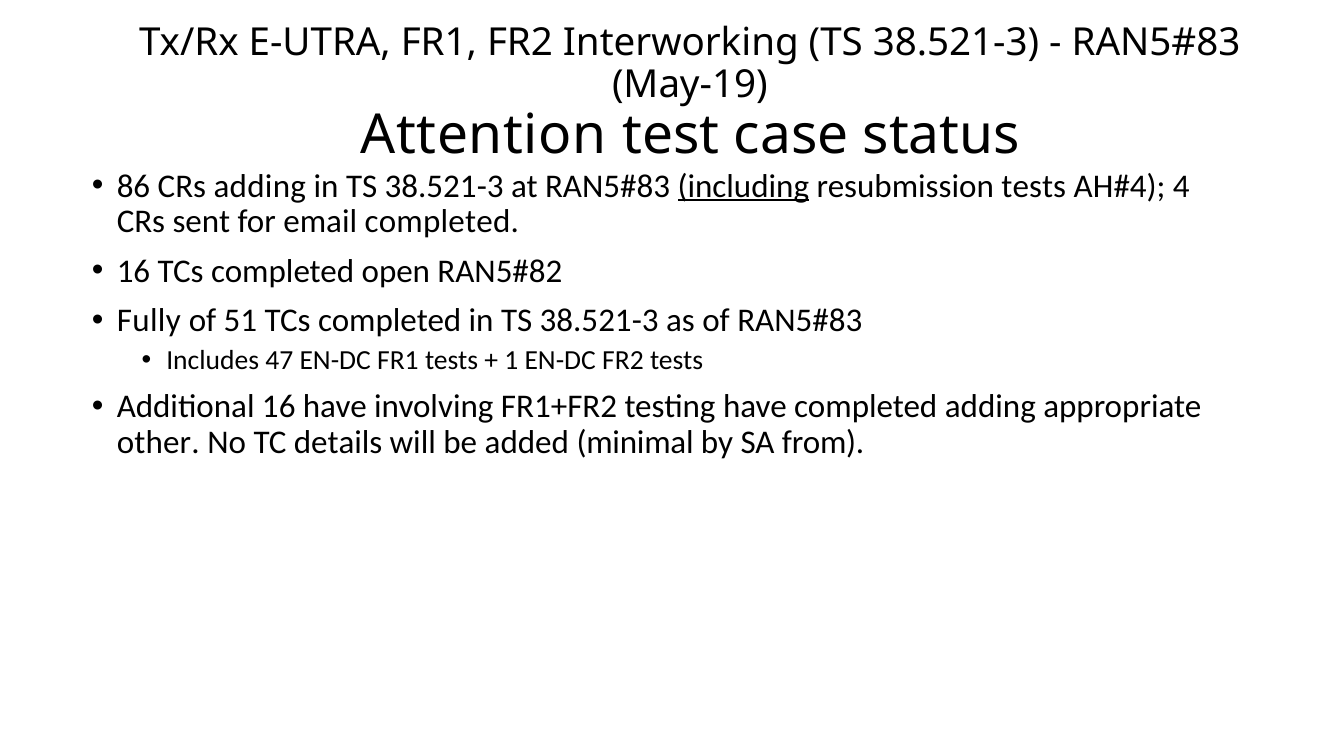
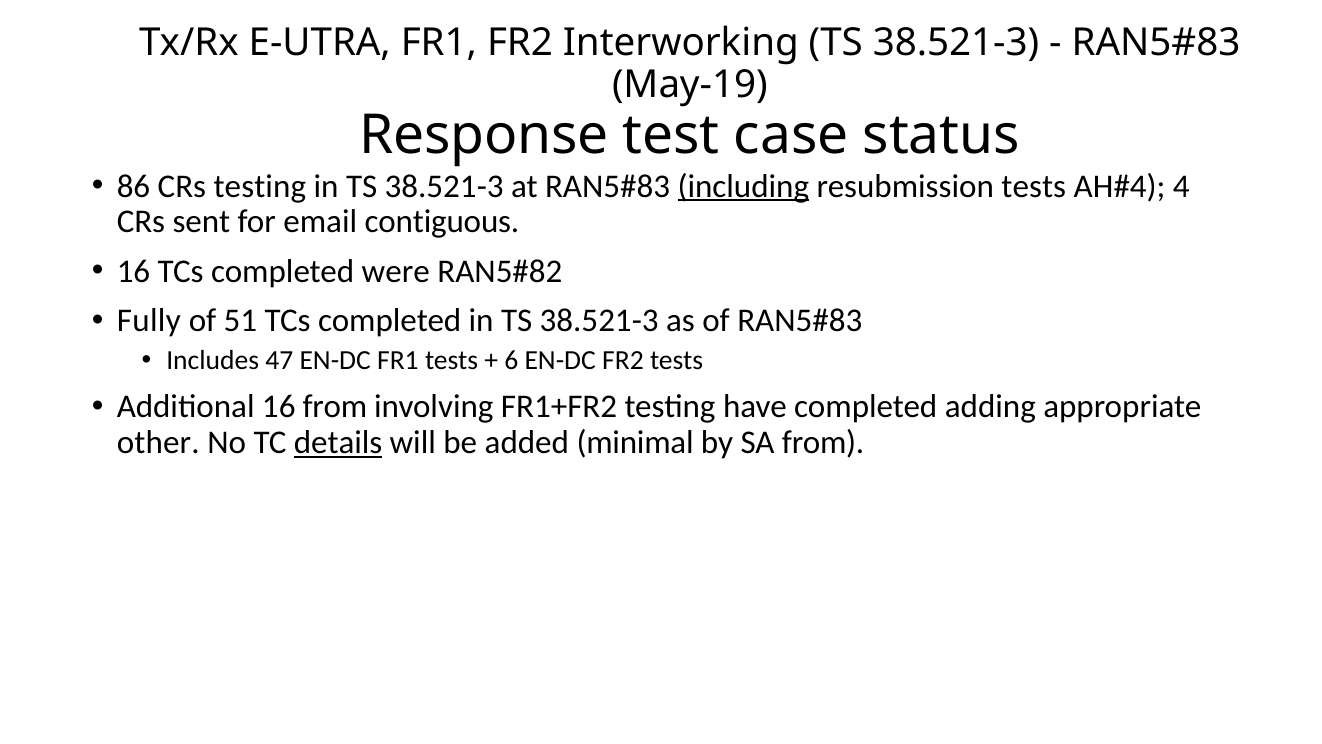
Attention: Attention -> Response (484, 135)
CRs adding: adding -> testing (260, 186)
email completed: completed -> contiguous (442, 222)
open: open -> were (396, 271)
1: 1 -> 6 (511, 360)
16 have: have -> from (335, 407)
details underline: none -> present (338, 442)
